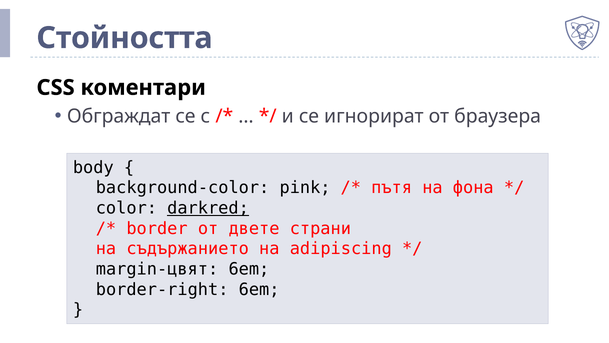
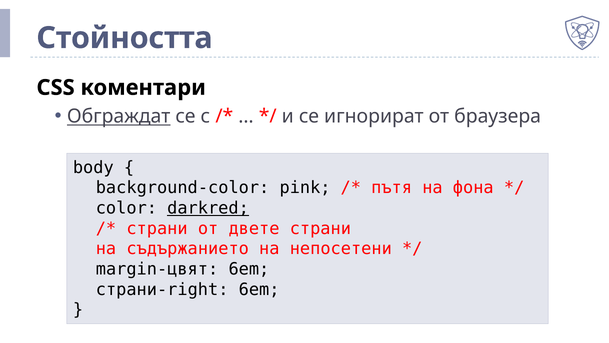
Обграждат underline: none -> present (119, 116)
border: border -> страни (157, 228)
adipiscing: adipiscing -> непосетени (341, 249)
border-right: border-right -> страни-right (162, 289)
